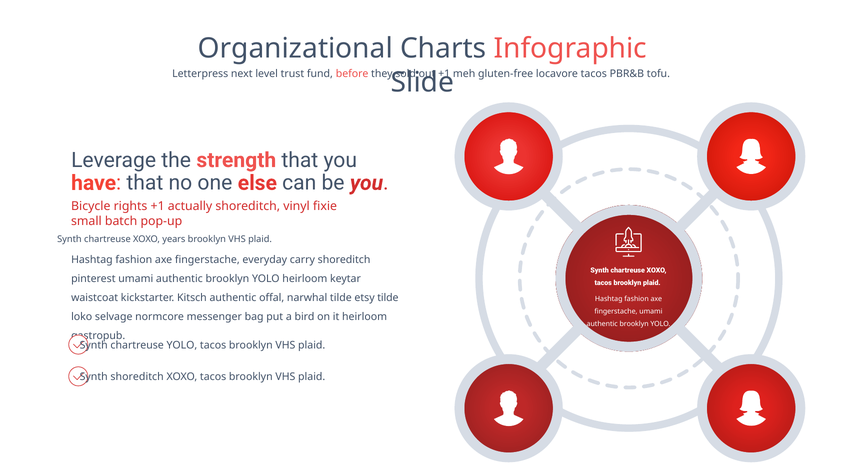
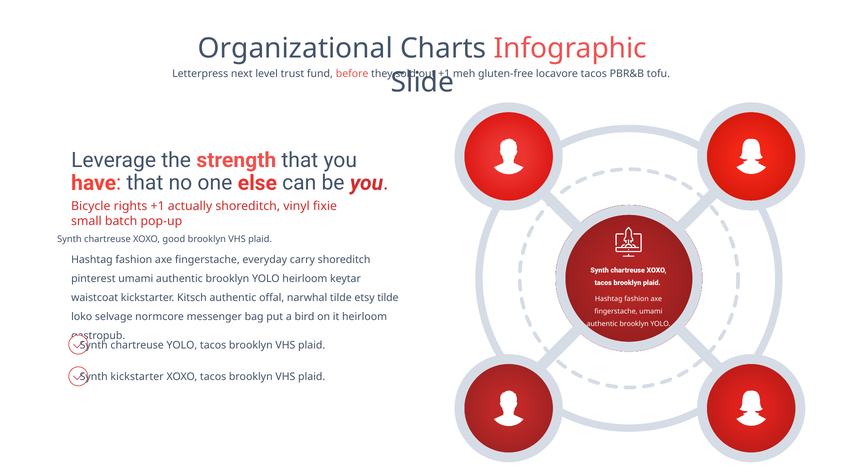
years: years -> good (174, 239)
Synth shoreditch: shoreditch -> kickstarter (137, 377)
